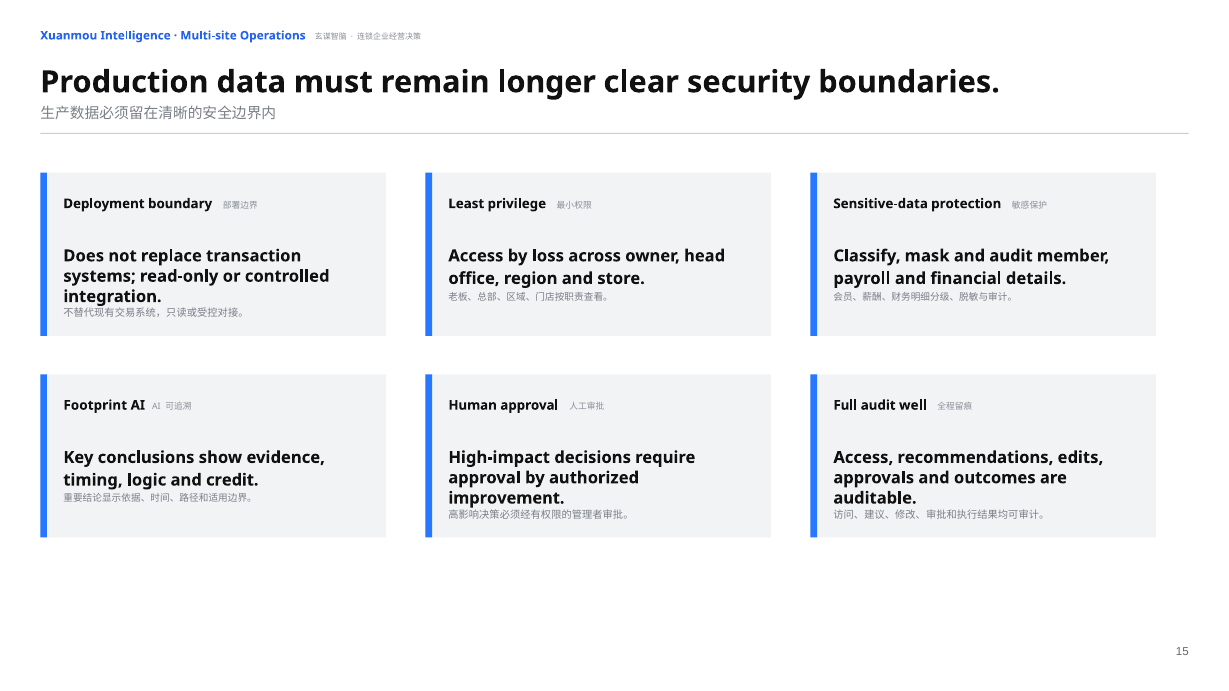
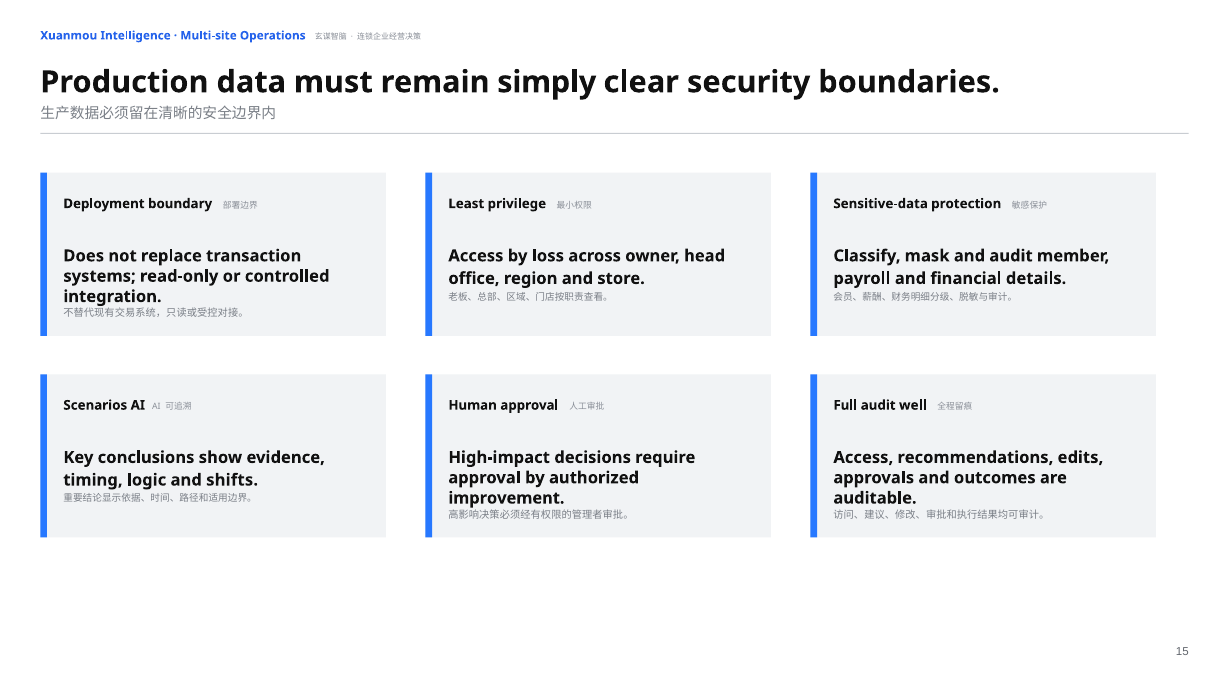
longer: longer -> simply (547, 82)
Footprint: Footprint -> Scenarios (95, 405)
credit: credit -> shifts (232, 480)
